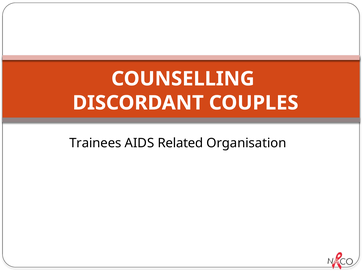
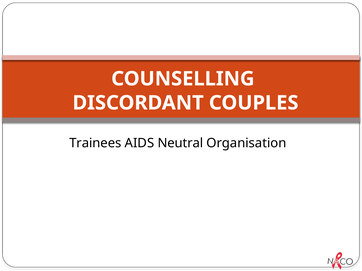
Related: Related -> Neutral (180, 143)
